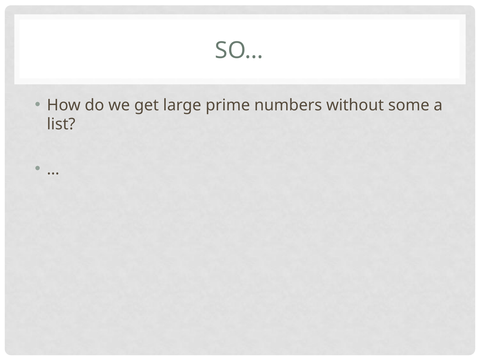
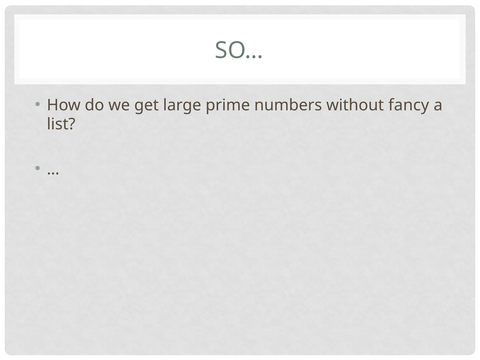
some: some -> fancy (409, 105)
